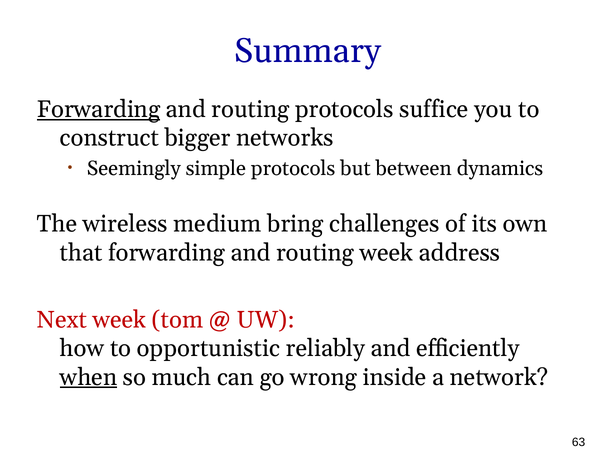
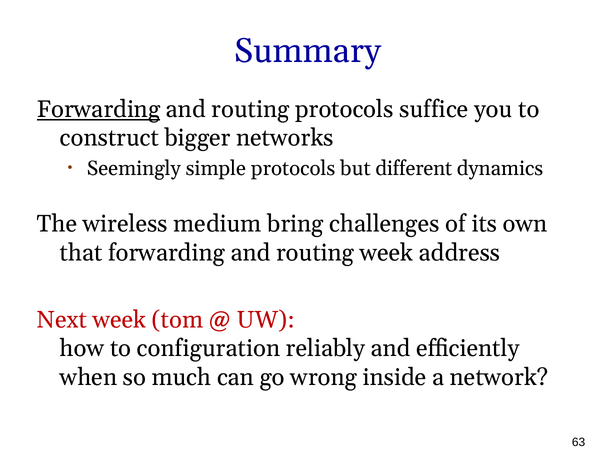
between: between -> different (414, 169)
opportunistic: opportunistic -> configuration (209, 349)
when underline: present -> none (89, 377)
